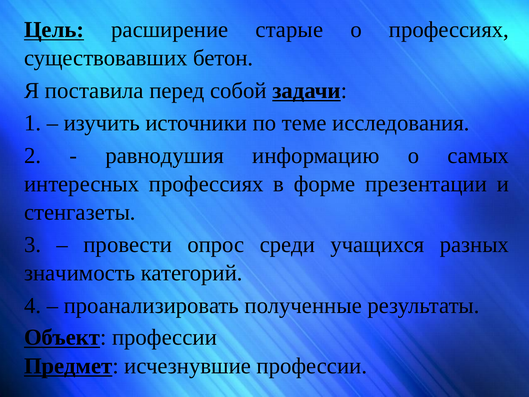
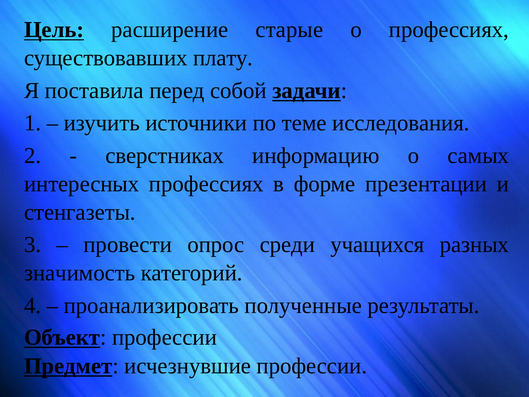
бетон: бетон -> плату (223, 58)
равнодушия: равнодушия -> сверстниках (165, 156)
